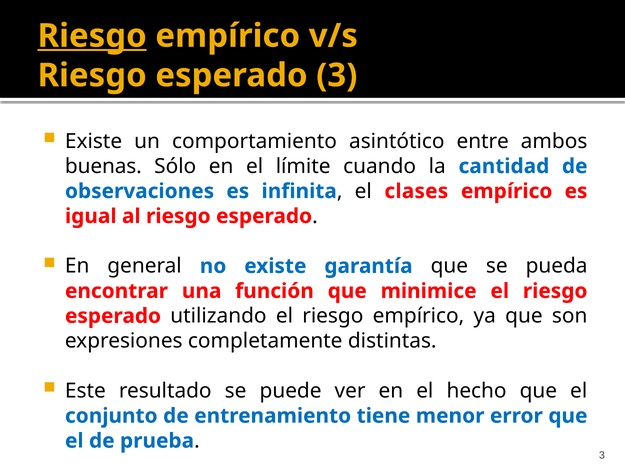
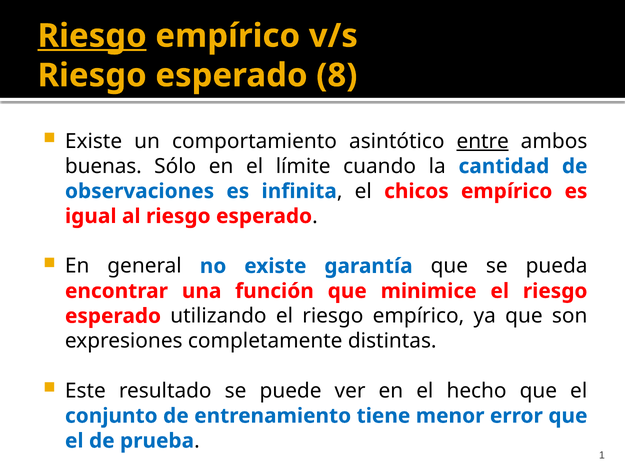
esperado 3: 3 -> 8 (337, 76)
entre underline: none -> present (483, 142)
clases: clases -> chicos (416, 192)
3: 3 -> 1 (602, 456)
